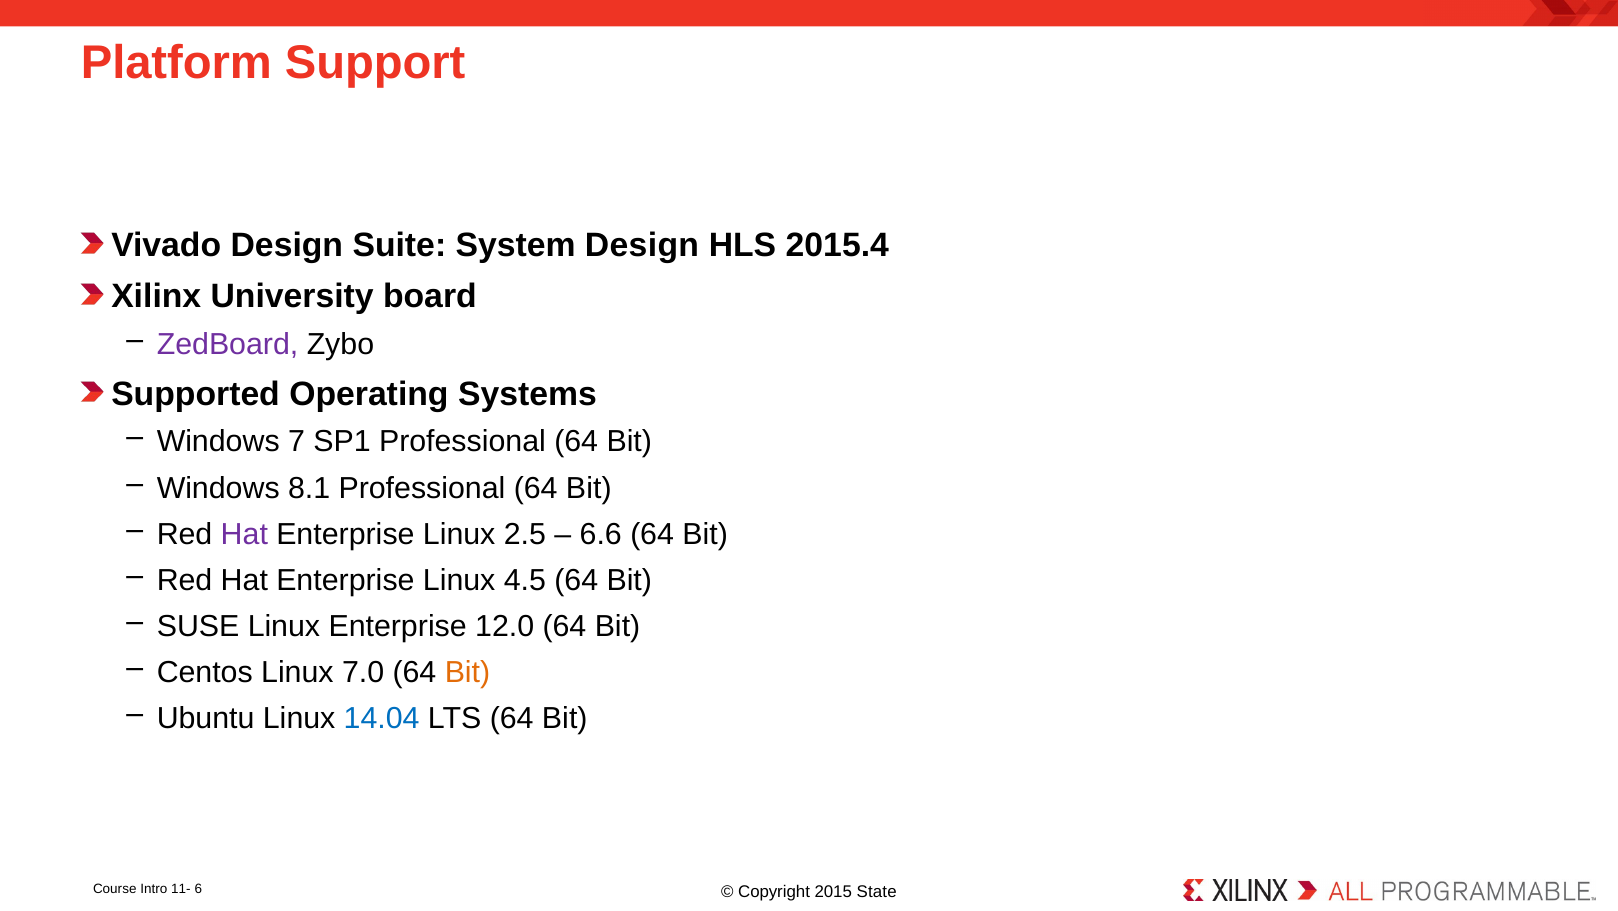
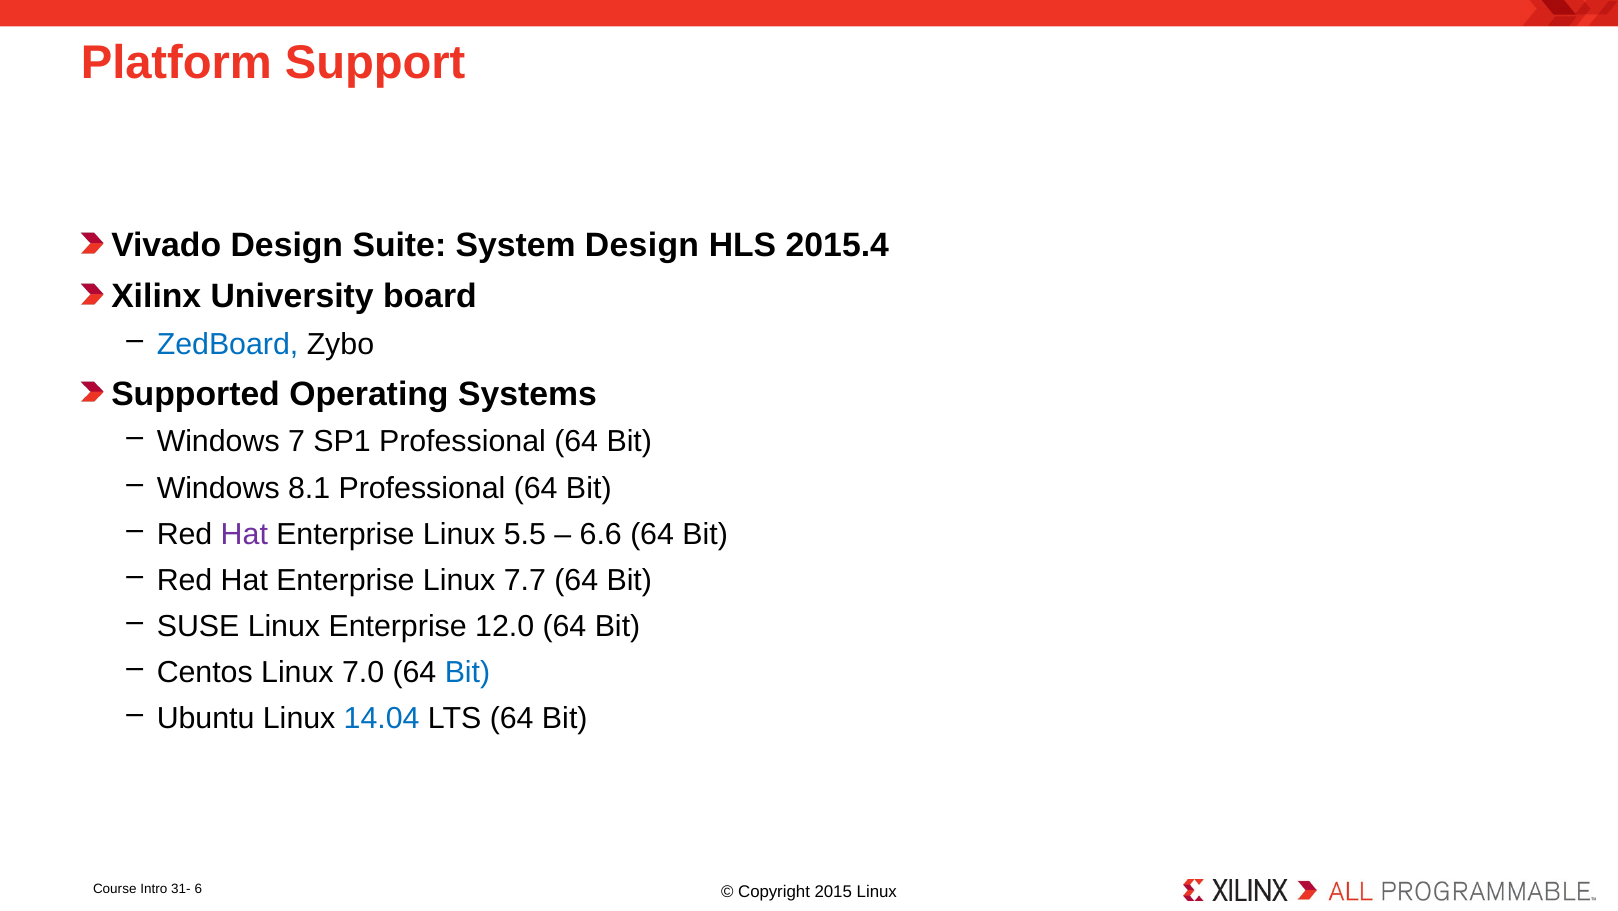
ZedBoard colour: purple -> blue (228, 344)
2.5: 2.5 -> 5.5 (525, 534)
4.5: 4.5 -> 7.7 (525, 580)
Bit colour: orange -> blue (467, 672)
11-: 11- -> 31- (181, 888)
2015 State: State -> Linux (877, 891)
